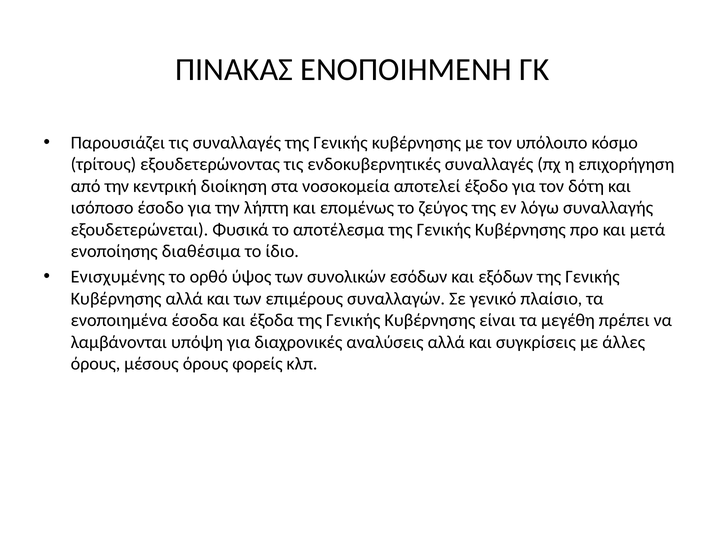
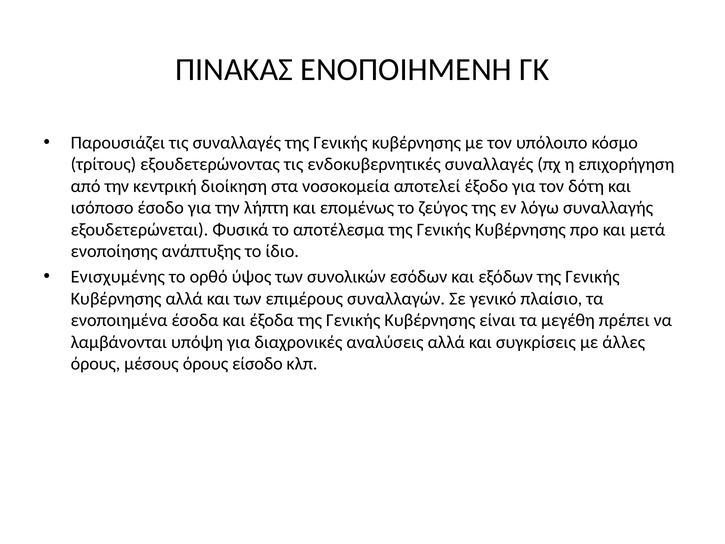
διαθέσιμα: διαθέσιμα -> ανάπτυξης (201, 251)
φορείς: φορείς -> είσοδο (257, 364)
